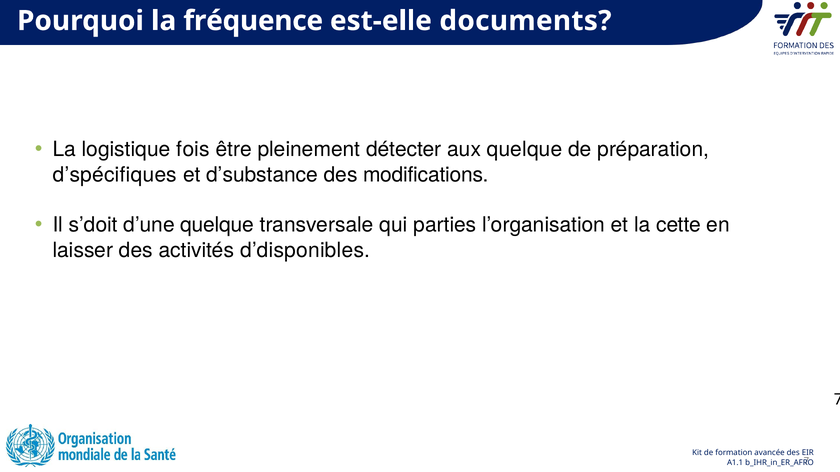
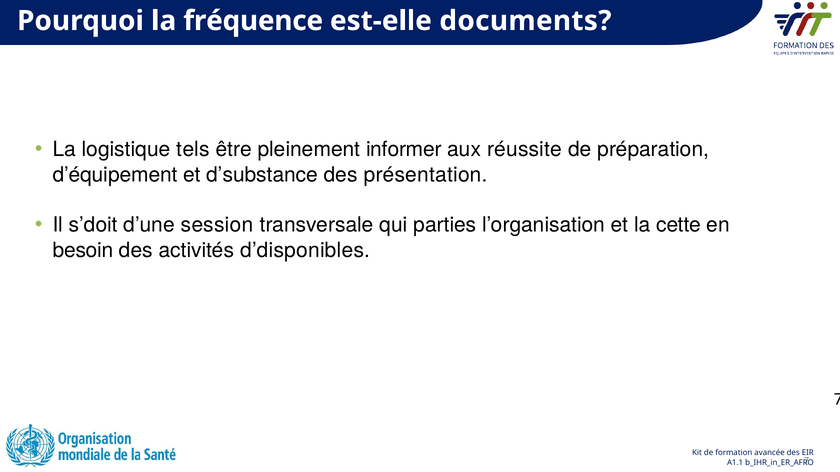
fois: fois -> tels (193, 150)
détecter: détecter -> informer (404, 150)
aux quelque: quelque -> réussite (525, 150)
d’spécifiques: d’spécifiques -> d’équipement (115, 175)
modifications: modifications -> présentation (426, 175)
d’une quelque: quelque -> session (217, 225)
laisser: laisser -> besoin (83, 250)
